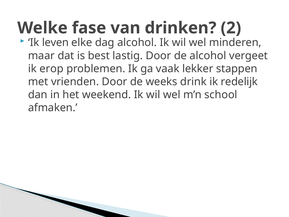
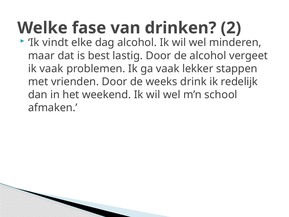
leven: leven -> vindt (55, 43)
ik erop: erop -> vaak (51, 69)
